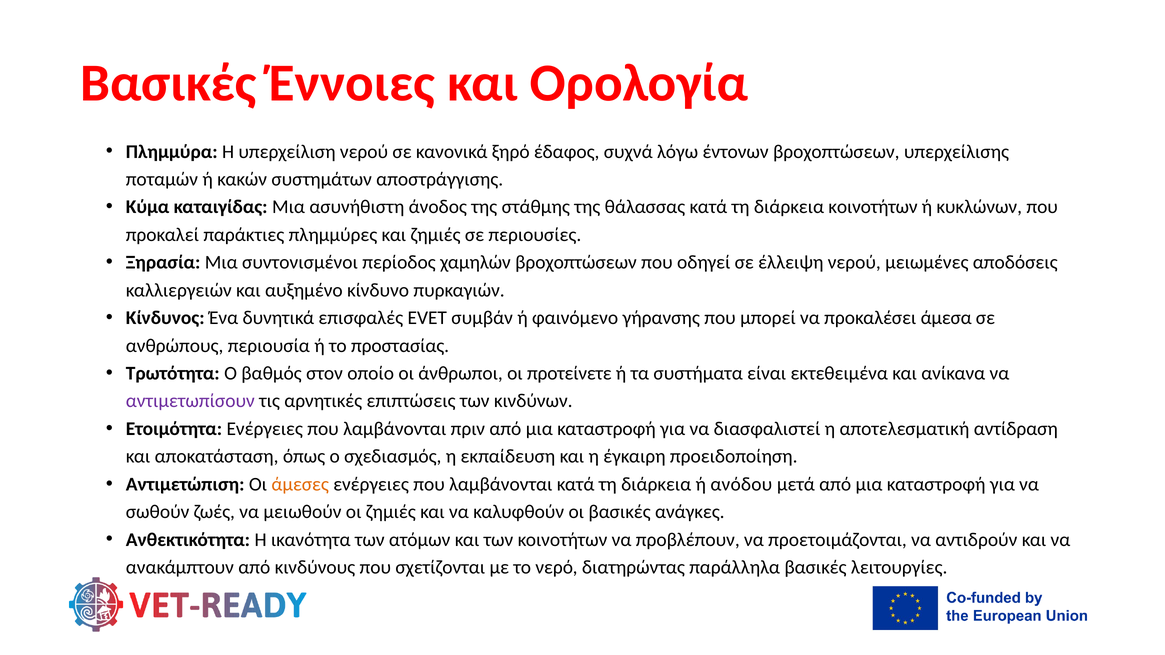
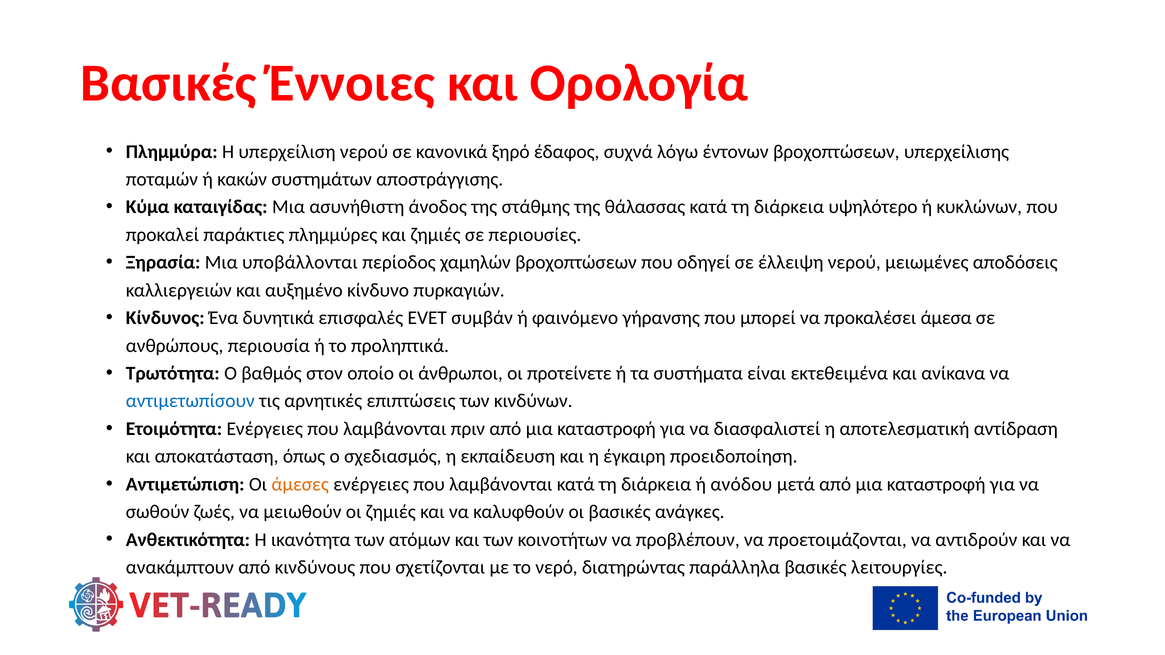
διάρκεια κοινοτήτων: κοινοτήτων -> υψηλότερο (873, 207)
συντονισμένοι: συντονισμένοι -> υποβάλλονται (300, 263)
προστασίας: προστασίας -> προληπτικά (400, 346)
αντιμετωπίσουν colour: purple -> blue (190, 401)
